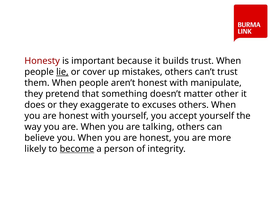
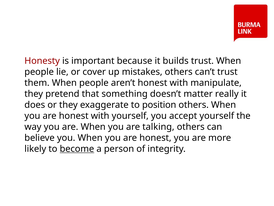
lie underline: present -> none (62, 72)
other: other -> really (227, 94)
excuses: excuses -> position (159, 105)
